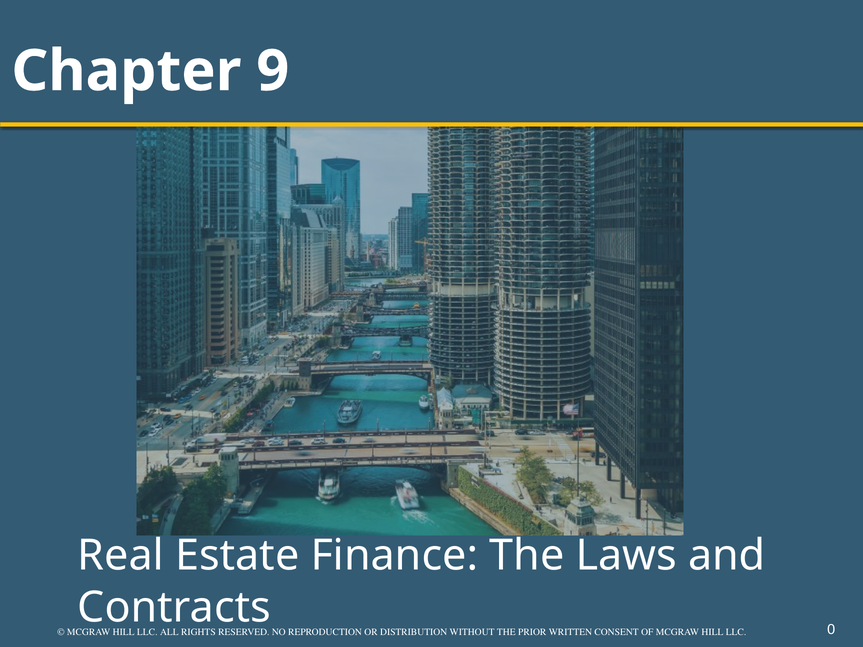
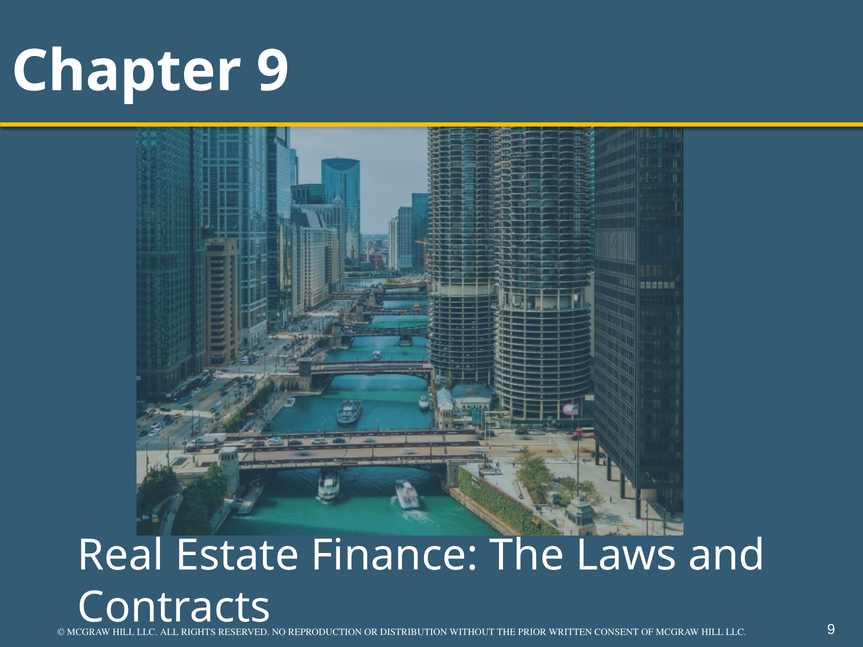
LLC 0: 0 -> 9 (831, 630)
